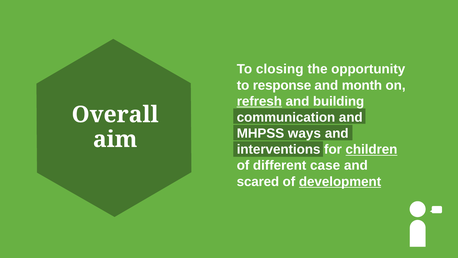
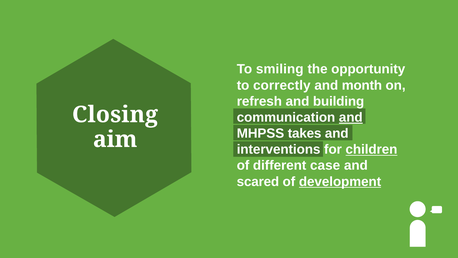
closing: closing -> smiling (280, 69)
response: response -> correctly (282, 85)
refresh underline: present -> none (259, 101)
Overall: Overall -> Closing (115, 114)
and underline: none -> present (351, 117)
ways: ways -> takes (305, 133)
